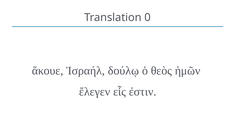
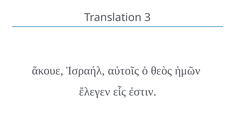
0: 0 -> 3 (148, 17)
δούλῳ: δούλῳ -> αὐτοῖς (123, 71)
